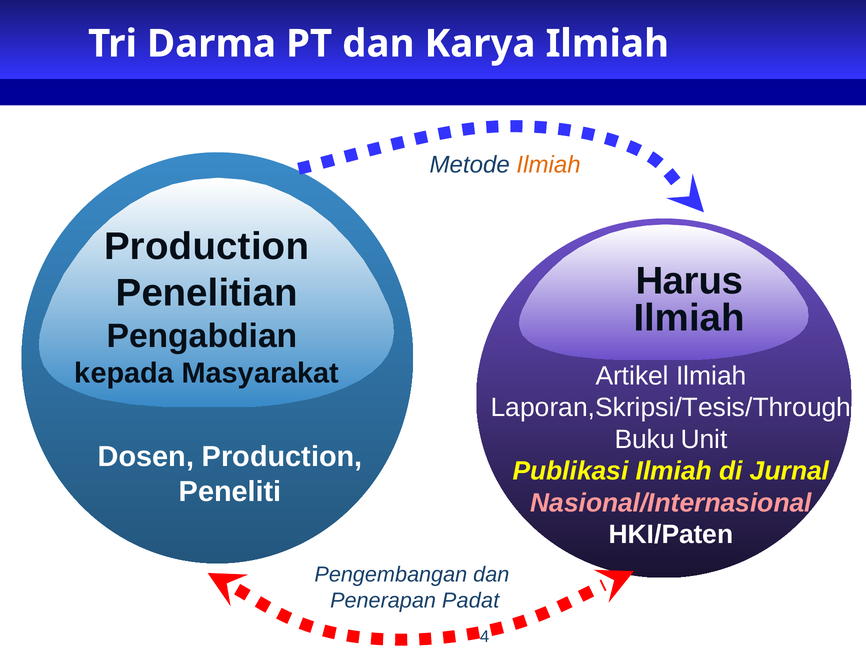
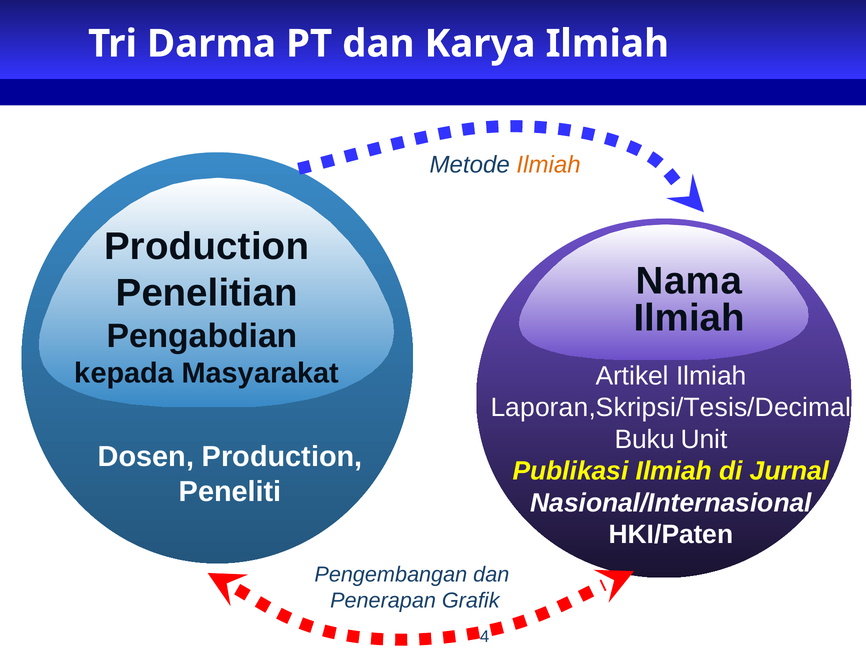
Harus: Harus -> Nama (689, 281)
Laporan,Skripsi/Tesis/Through: Laporan,Skripsi/Tesis/Through -> Laporan,Skripsi/Tesis/Decimal (671, 407)
Nasional/Internasional colour: pink -> white (671, 503)
Padat: Padat -> Grafik (471, 600)
